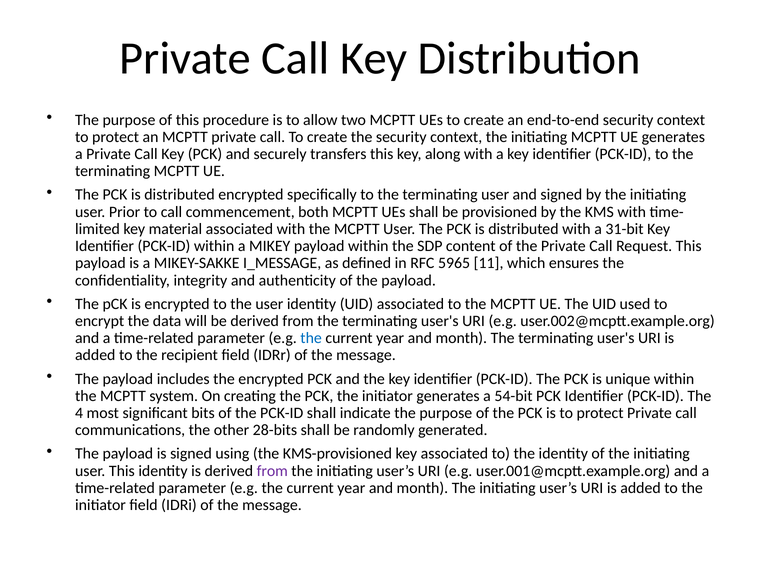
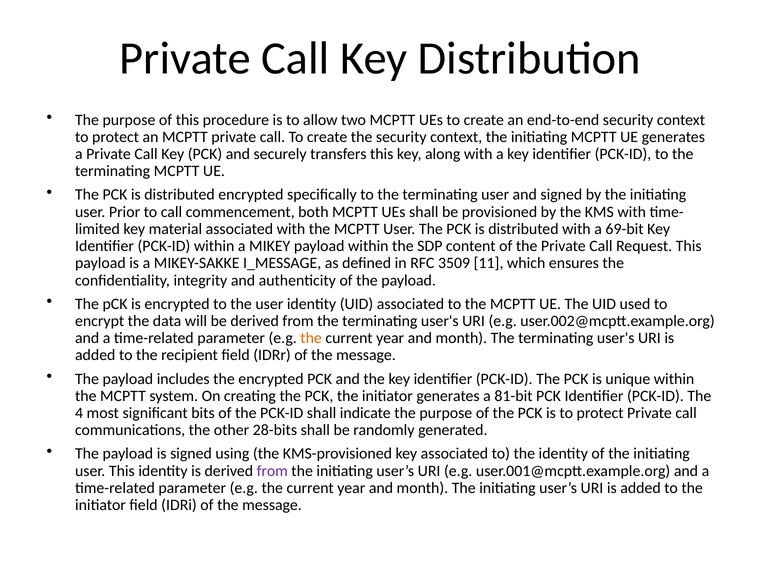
31-bit: 31-bit -> 69-bit (625, 229)
5965: 5965 -> 3509 (454, 264)
the colour: blue -> orange (311, 339)
54-bit: 54-bit -> 81-bit (514, 396)
